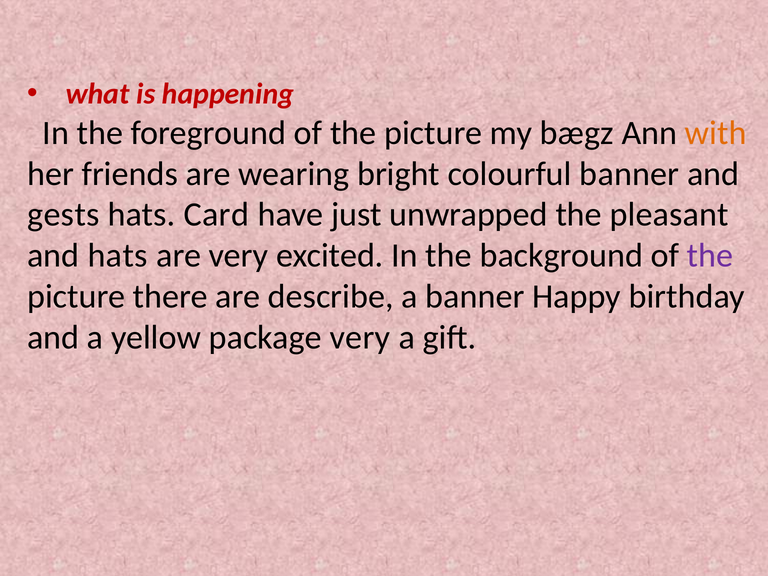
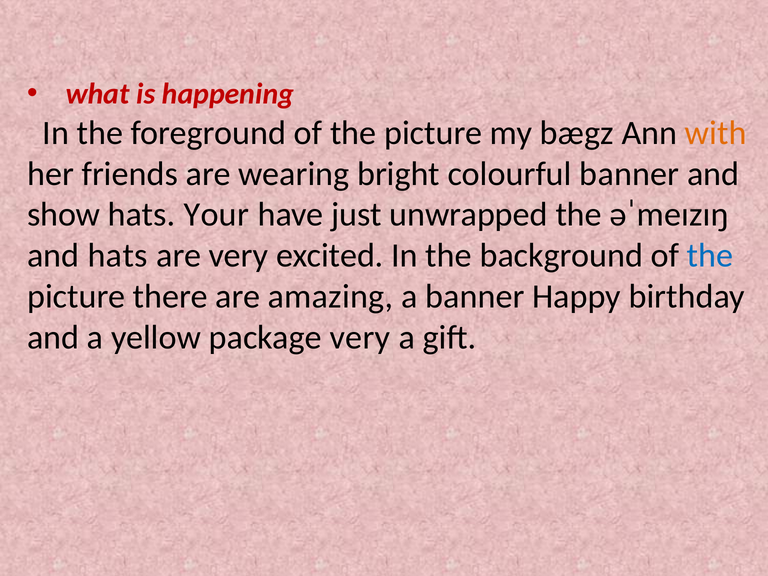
gests: gests -> show (64, 215)
Card: Card -> Your (216, 215)
pleasant: pleasant -> əˈmeɪzɪŋ (669, 215)
the colour: purple -> blue (710, 256)
describe: describe -> amazing (331, 297)
